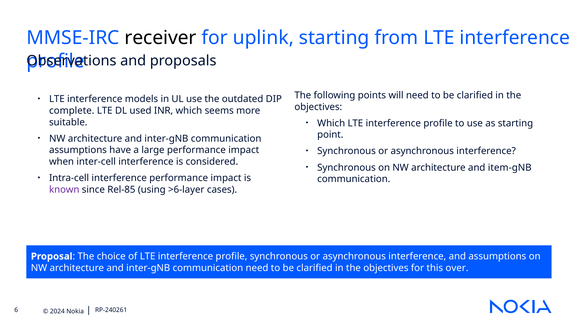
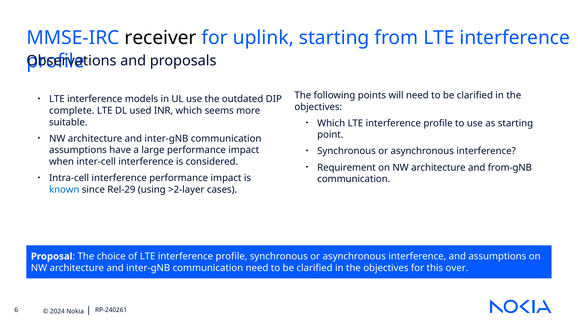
Synchronous: Synchronous -> Requirement (346, 168)
item-gNB: item-gNB -> from-gNB (510, 168)
known colour: purple -> blue (64, 190)
Rel-85: Rel-85 -> Rel-29 (121, 190)
>6-layer: >6-layer -> >2-layer (186, 190)
